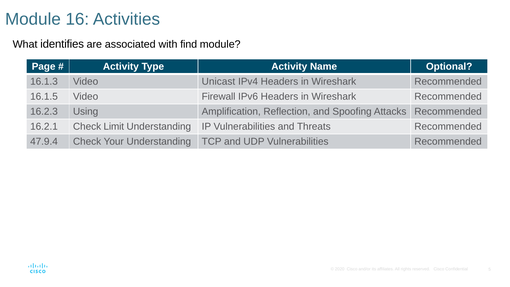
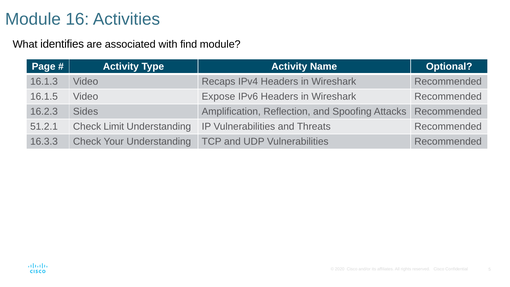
Unicast: Unicast -> Recaps (219, 82)
Firewall: Firewall -> Expose (218, 97)
Using: Using -> Sides (86, 112)
16.2.1: 16.2.1 -> 51.2.1 (44, 127)
47.9.4: 47.9.4 -> 16.3.3 (44, 142)
